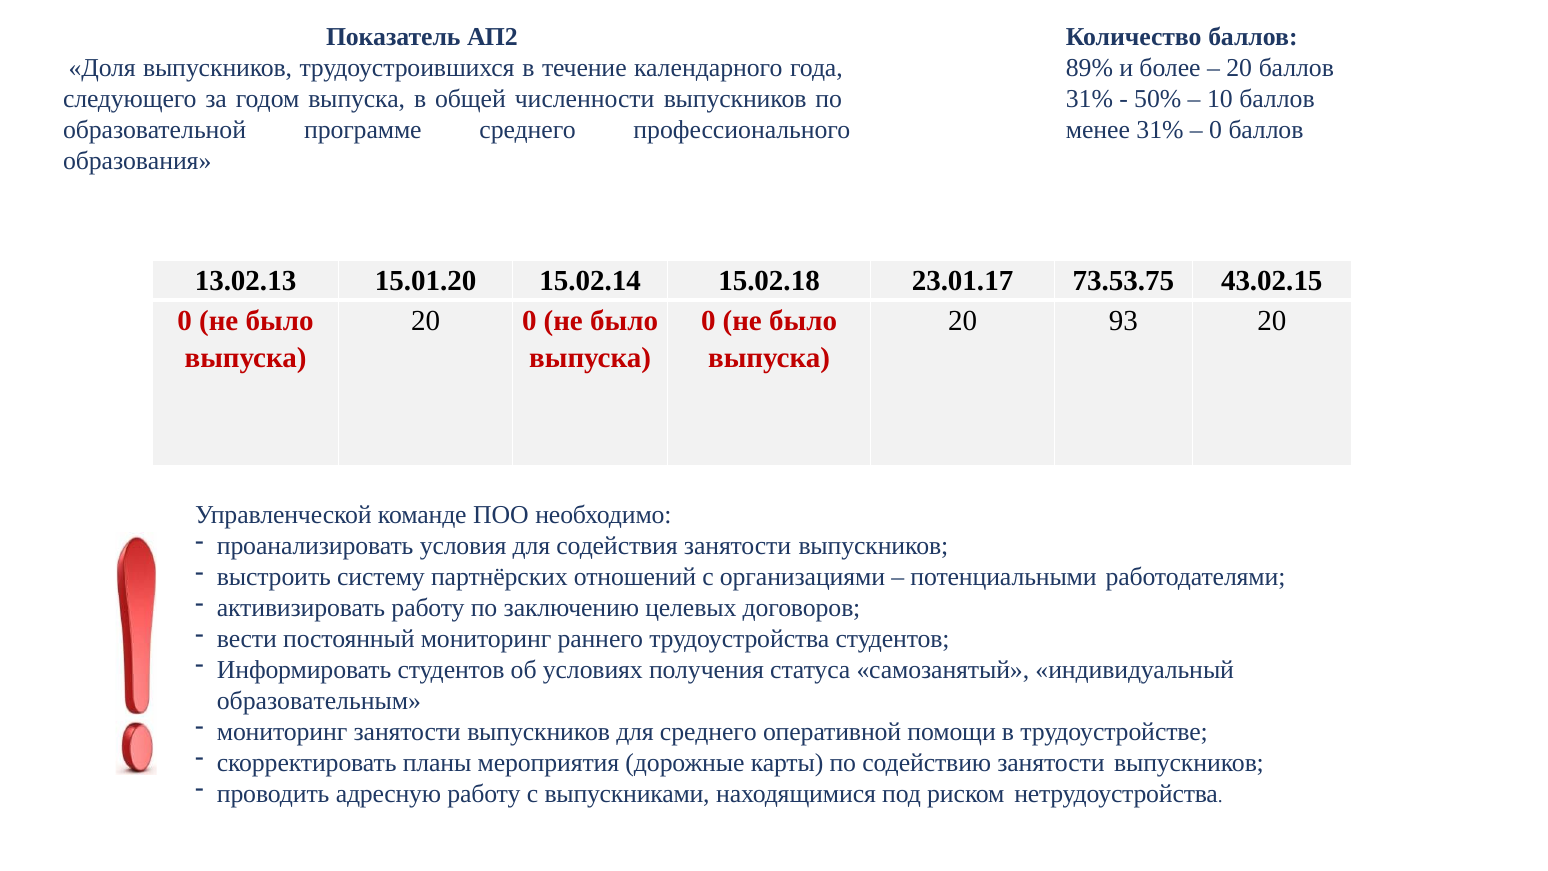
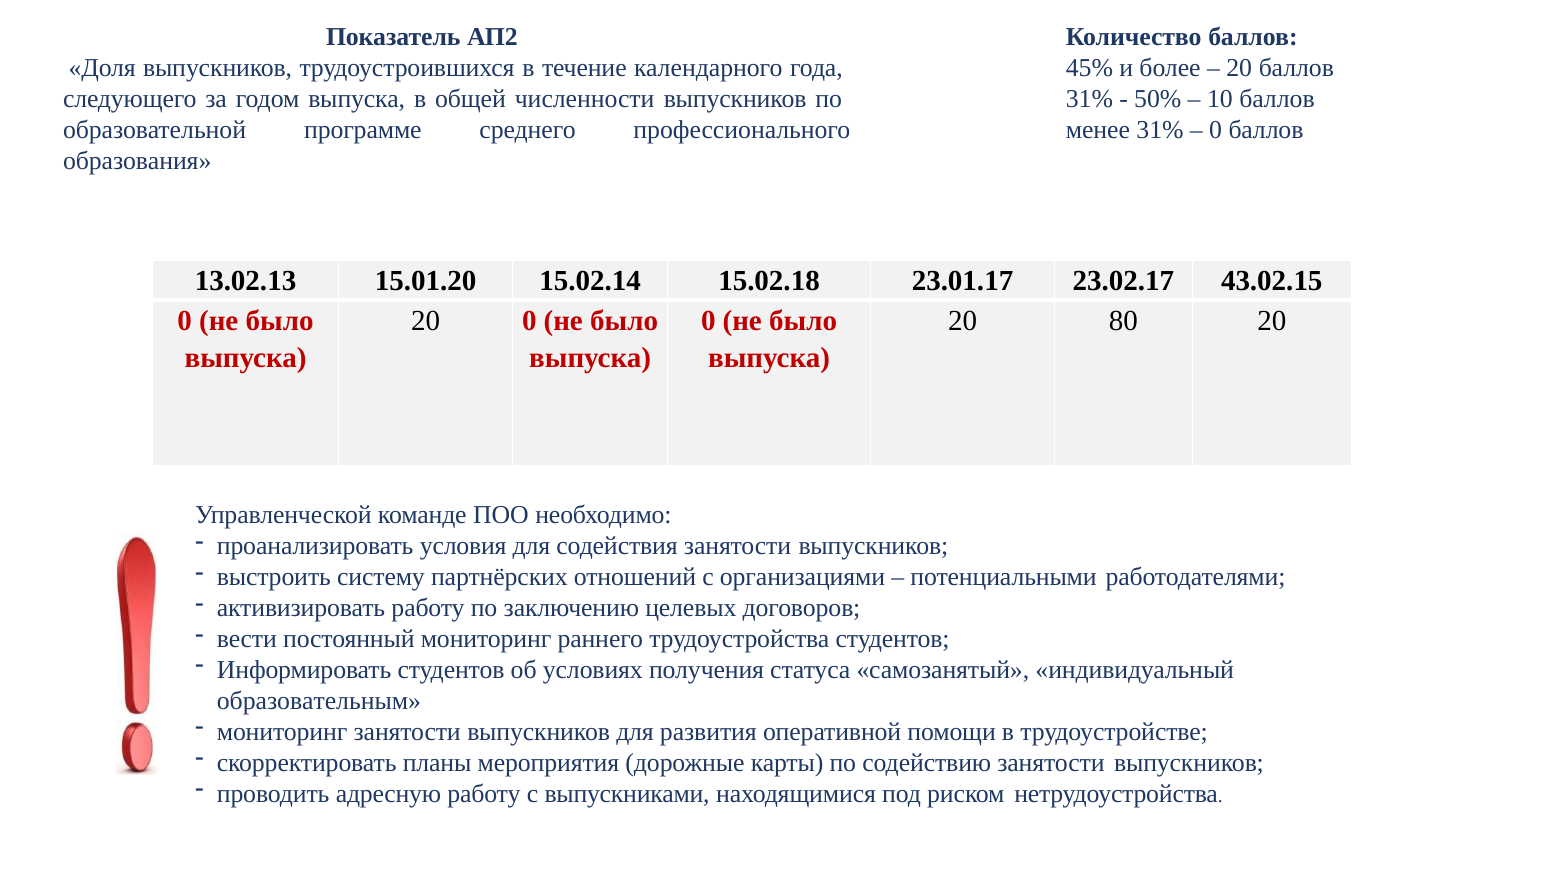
89%: 89% -> 45% (1089, 68)
73.53.75: 73.53.75 -> 23.02.17 (1123, 281)
93: 93 -> 80 (1123, 321)
для среднего: среднего -> развития (708, 731)
